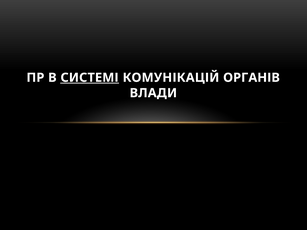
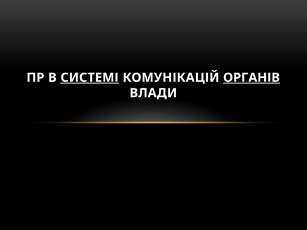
ОРГАНІВ underline: none -> present (251, 78)
